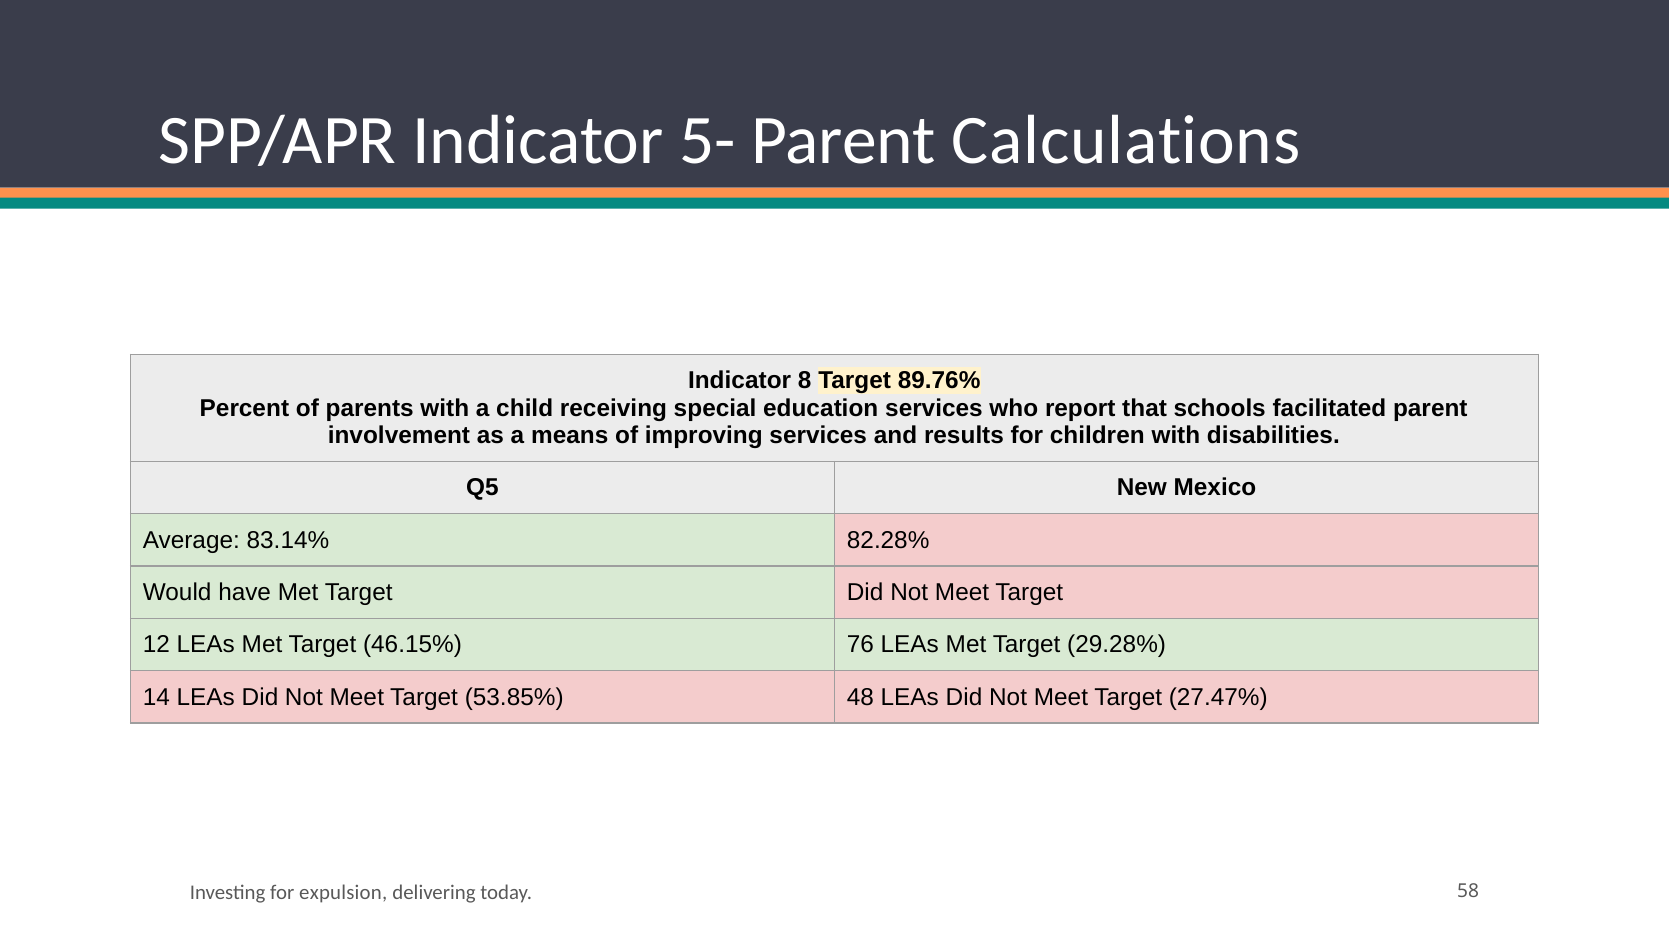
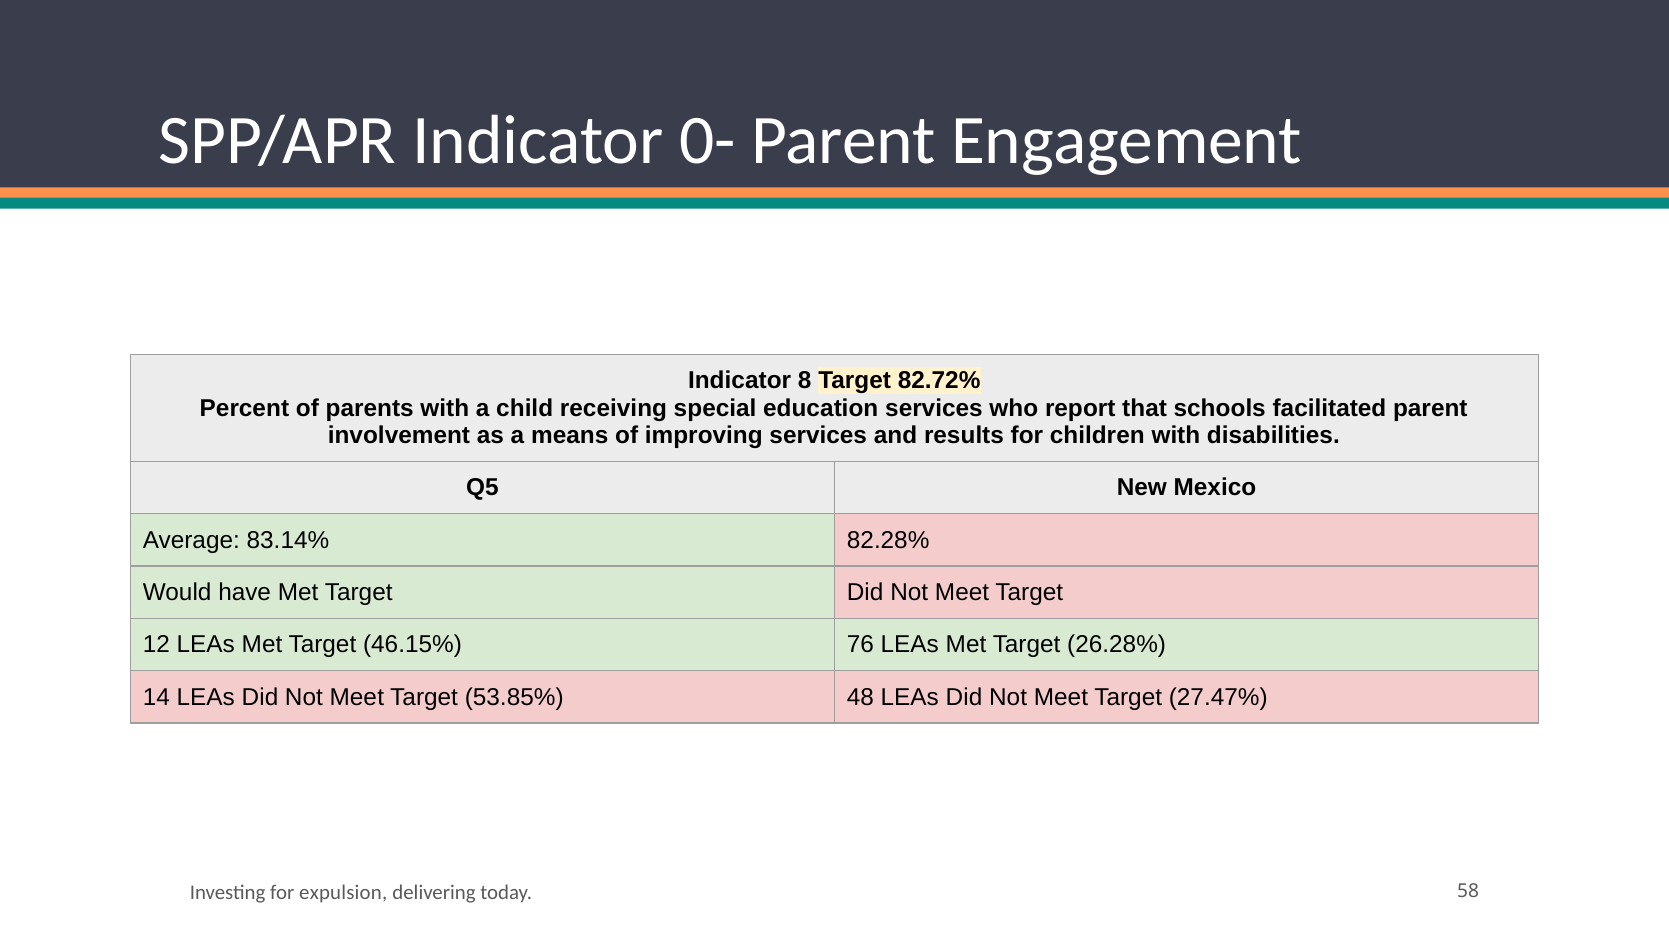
5-: 5- -> 0- (707, 140)
Calculations: Calculations -> Engagement (1127, 140)
89.76%: 89.76% -> 82.72% (939, 381)
29.28%: 29.28% -> 26.28% (1117, 645)
